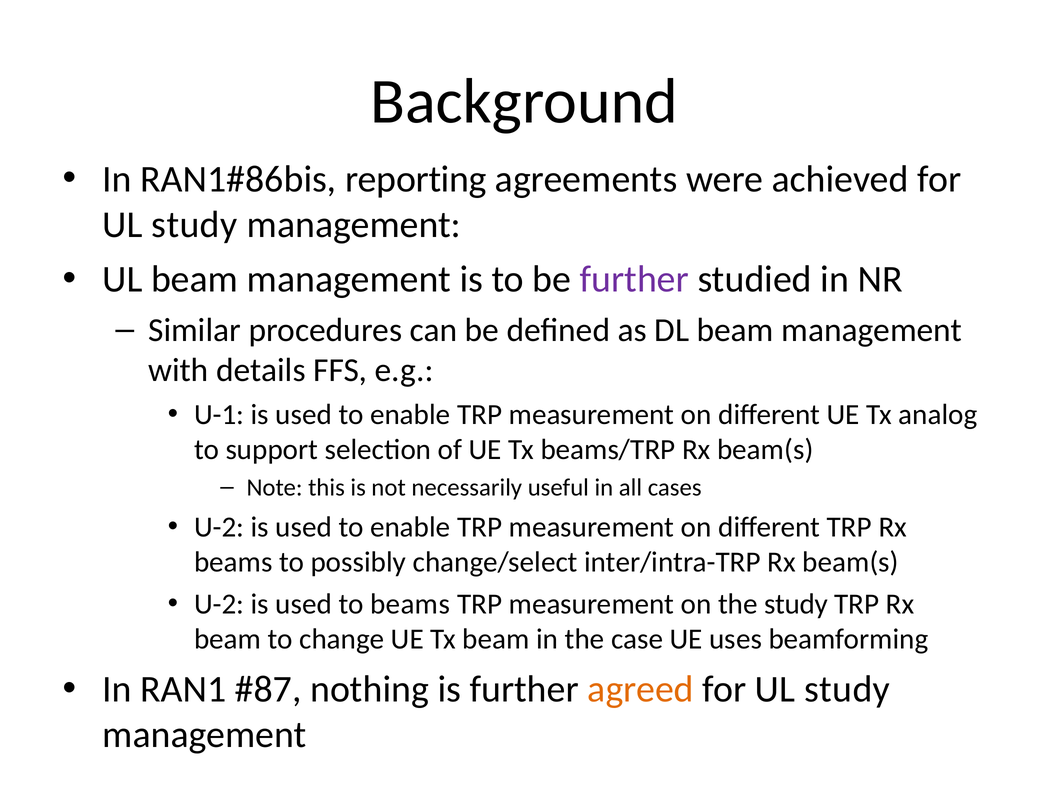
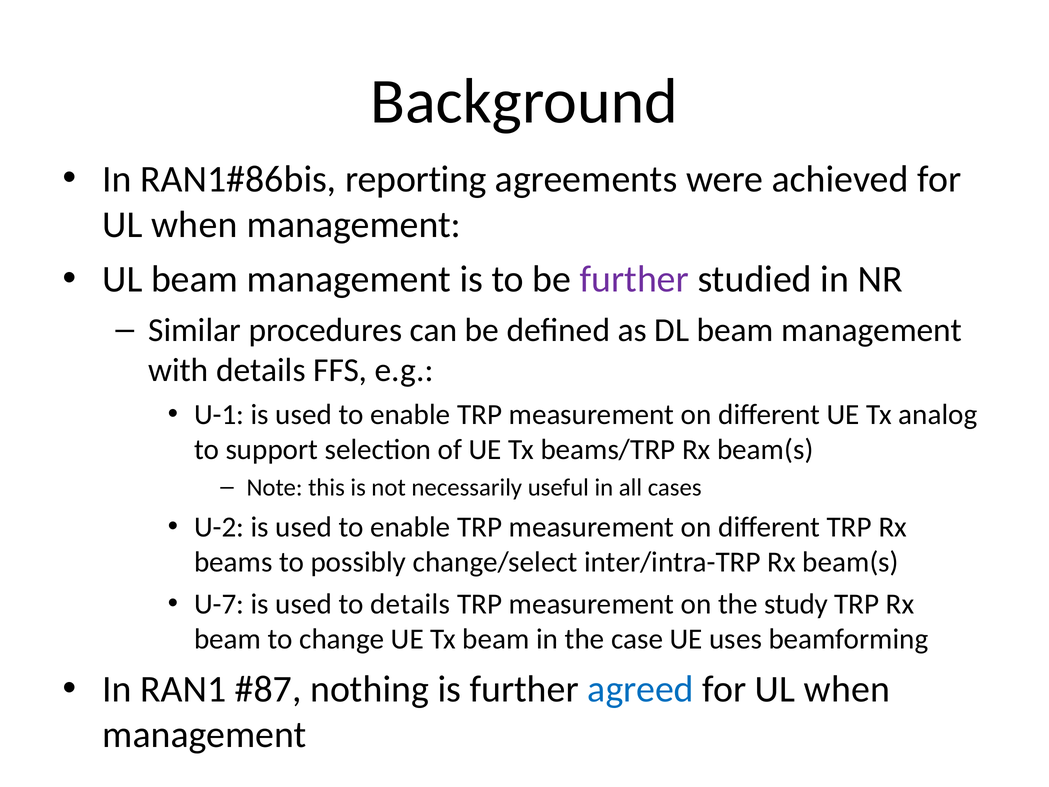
study: study -> when (194, 225)
U-2: U-2 -> U-7 (219, 604)
to beams: beams -> details (410, 604)
agreed colour: orange -> blue (641, 689)
study: study -> when (847, 689)
